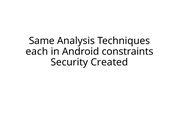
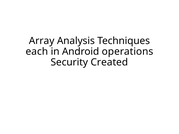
Same: Same -> Array (42, 41)
constraints: constraints -> operations (128, 52)
